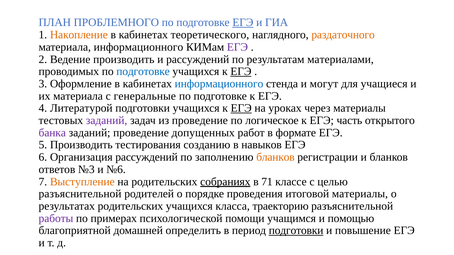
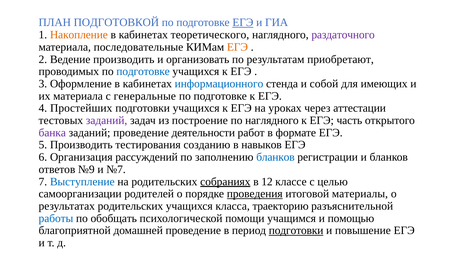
ПРОБЛЕМНОГО: ПРОБЛЕМНОГО -> ПОДГОТОВКОЙ (116, 23)
раздаточного colour: orange -> purple (343, 35)
материала информационного: информационного -> последовательные (138, 47)
ЕГЭ colour: purple -> orange (237, 47)
и рассуждений: рассуждений -> организовать (198, 59)
материалами: материалами -> приобретают (341, 59)
ЕГЭ underline: present -> none (241, 72)
могут: могут -> собой (324, 84)
учащиеся: учащиеся -> имеющих (384, 84)
Литературой: Литературой -> Простейших (81, 108)
ЕГЭ underline: present -> none (241, 108)
через материалы: материалы -> аттестации (360, 108)
из проведение: проведение -> построение (200, 121)
по логическое: логическое -> наглядного (272, 121)
допущенных: допущенных -> деятельности (203, 133)
бланков colour: orange -> blue (275, 157)
№3: №3 -> №9 (86, 170)
№6: №6 -> №7 (116, 170)
Выступление colour: orange -> blue (82, 182)
71: 71 -> 12 (267, 182)
разъяснительной: разъяснительной -> самоорганизации (80, 194)
проведения underline: none -> present (255, 194)
работы colour: purple -> blue (56, 219)
примерах: примерах -> обобщать (114, 219)
домашней определить: определить -> проведение (193, 231)
